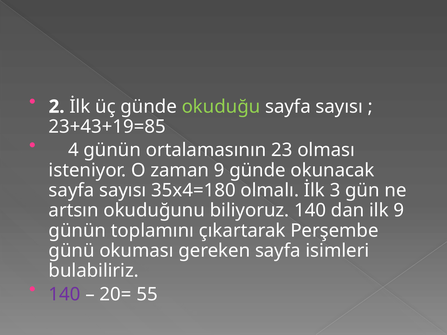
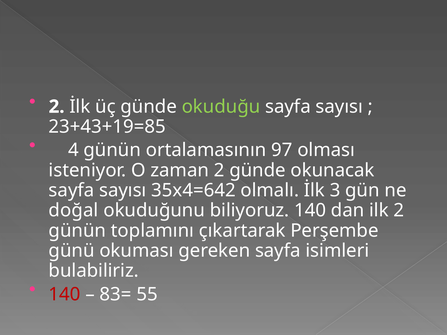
23: 23 -> 97 (282, 150)
zaman 9: 9 -> 2 (219, 170)
35x4=180: 35x4=180 -> 35x4=642 (194, 191)
artsın: artsın -> doğal (74, 211)
ilk 9: 9 -> 2 (399, 211)
140 colour: purple -> red (65, 294)
20=: 20= -> 83= (116, 294)
